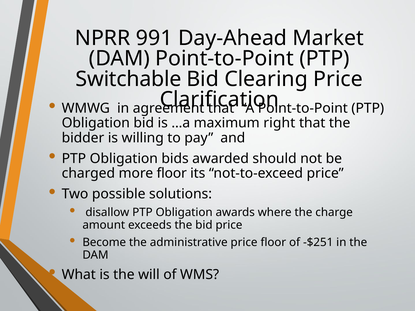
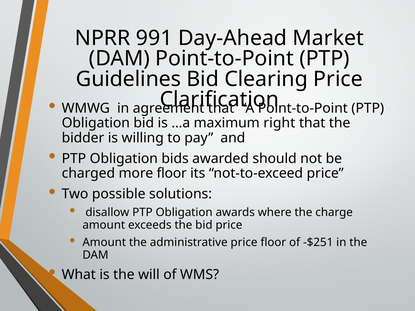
Switchable: Switchable -> Guidelines (128, 79)
Become: Become -> Amount (104, 243)
